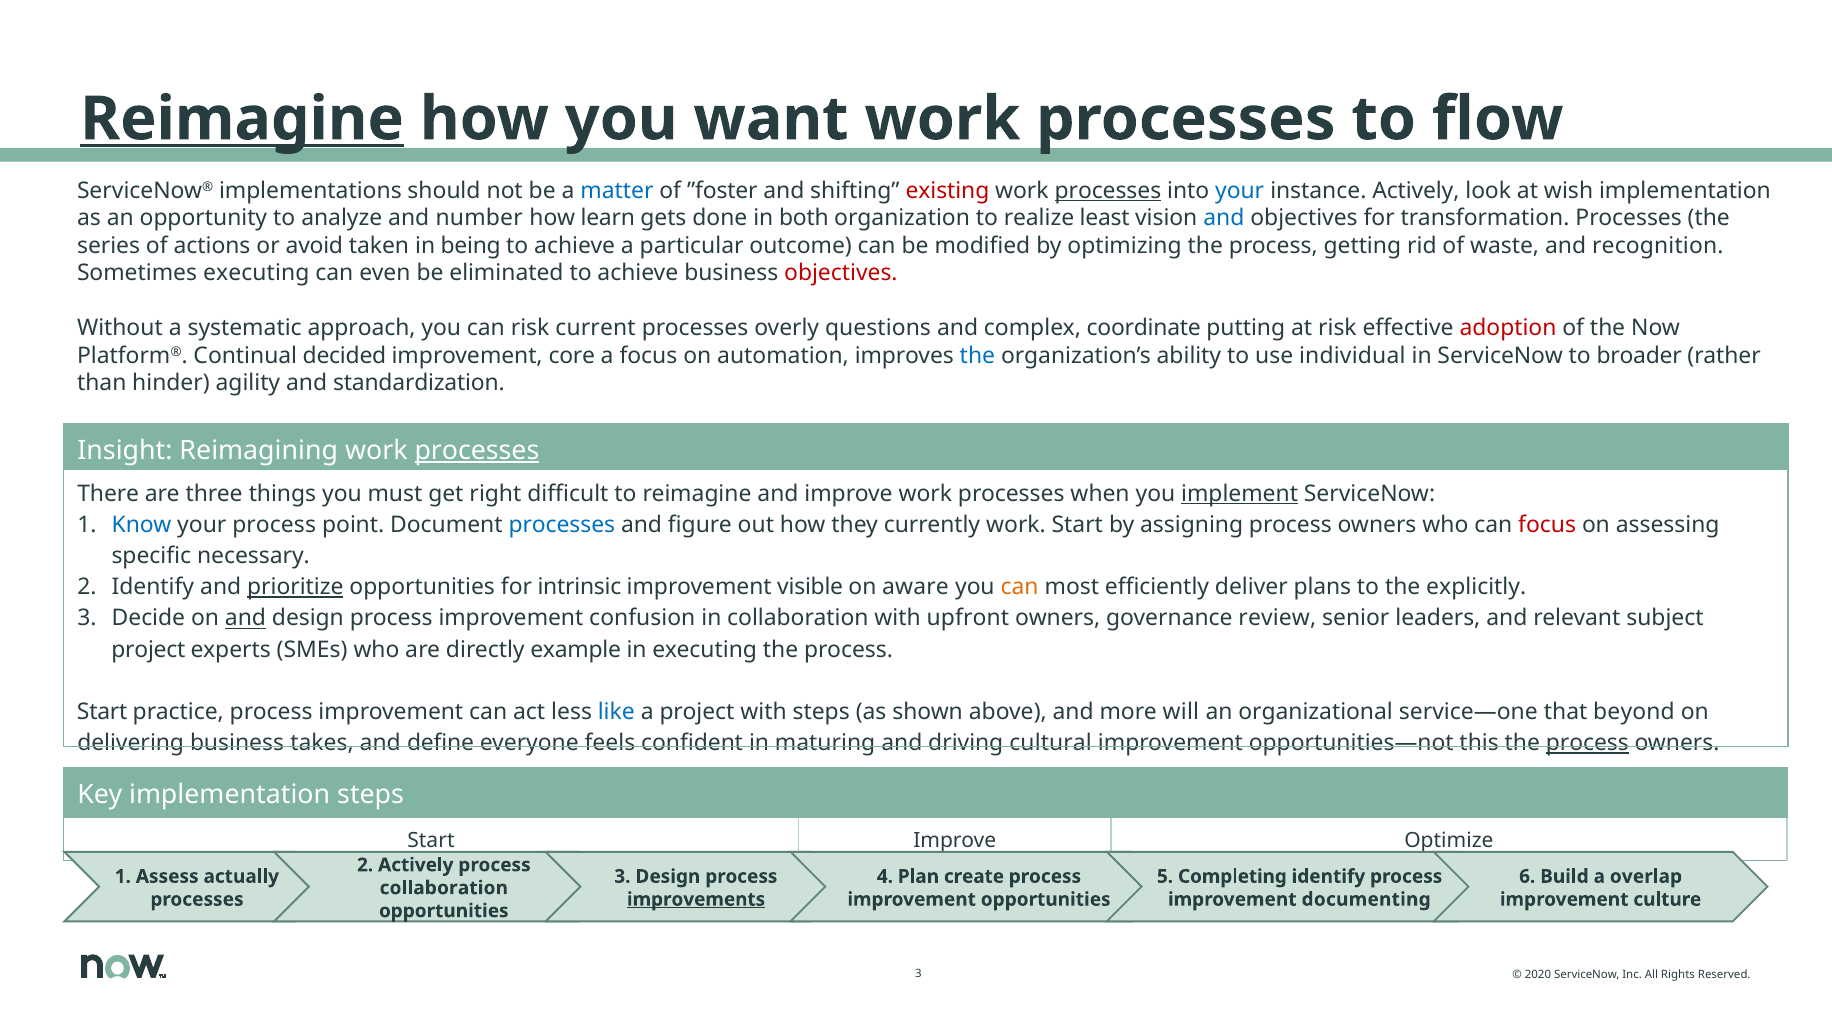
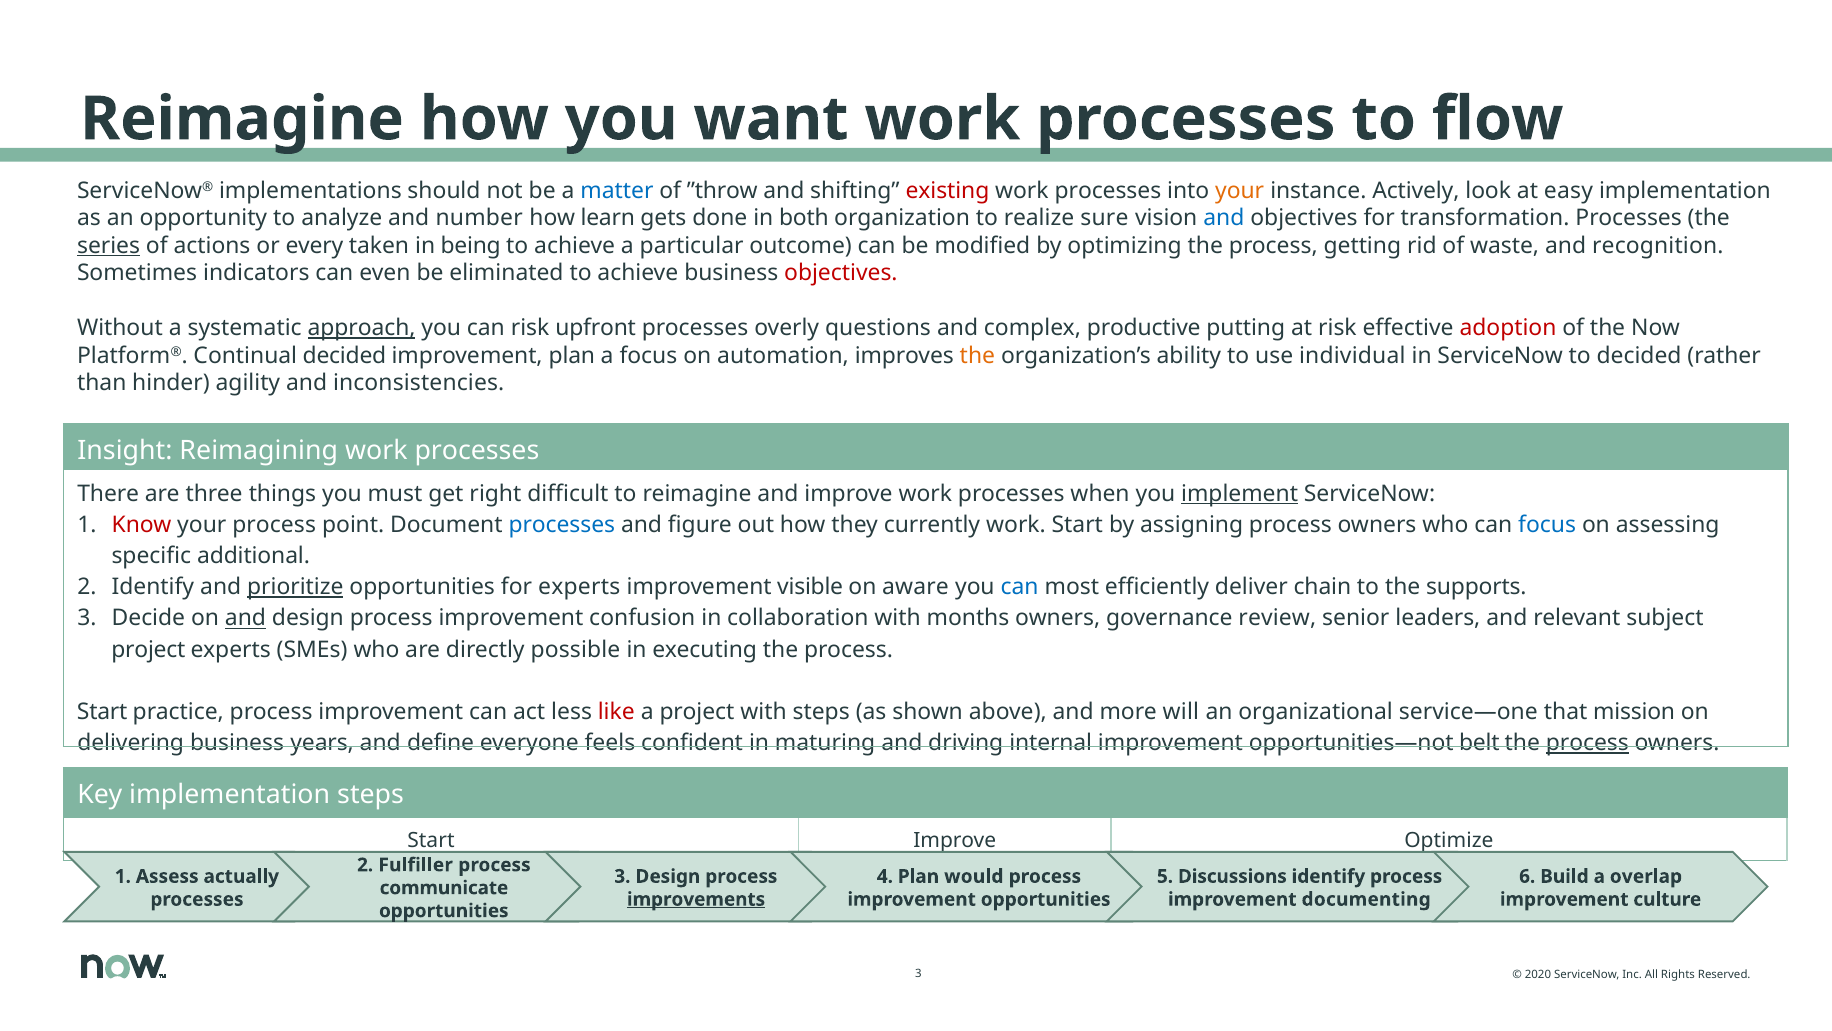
Reimagine underline: present -> none (242, 119)
”foster: ”foster -> ”throw (722, 191)
processes underline: present -> none (1108, 191)
your colour: blue -> orange (1240, 191)
wish: wish -> easy (1568, 191)
least: least -> sure (1104, 218)
series underline: none -> present (109, 246)
avoid: avoid -> every (314, 246)
Sometimes executing: executing -> indicators (256, 273)
approach underline: none -> present (362, 328)
current: current -> upfront (596, 328)
coordinate: coordinate -> productive (1144, 328)
improvement core: core -> plan (572, 356)
the colour: blue -> orange (977, 356)
to broader: broader -> decided (1639, 356)
standardization: standardization -> inconsistencies (419, 383)
processes underline: present -> none (477, 451)
Know colour: blue -> red (142, 525)
focus colour: red -> blue (1547, 525)
necessary: necessary -> additional (254, 556)
for intrinsic: intrinsic -> experts (579, 587)
can colour: orange -> blue (1020, 587)
plans: plans -> chain (1322, 587)
explicitly: explicitly -> supports (1476, 587)
upfront: upfront -> months (968, 618)
example: example -> possible (575, 649)
like colour: blue -> red (616, 712)
beyond: beyond -> mission (1634, 712)
takes: takes -> years (322, 743)
cultural: cultural -> internal (1051, 743)
this: this -> belt (1479, 743)
2 Actively: Actively -> Fulfiller (416, 865)
create: create -> would (974, 876)
Completing: Completing -> Discussions (1232, 876)
collaboration: collaboration -> communicate (444, 888)
